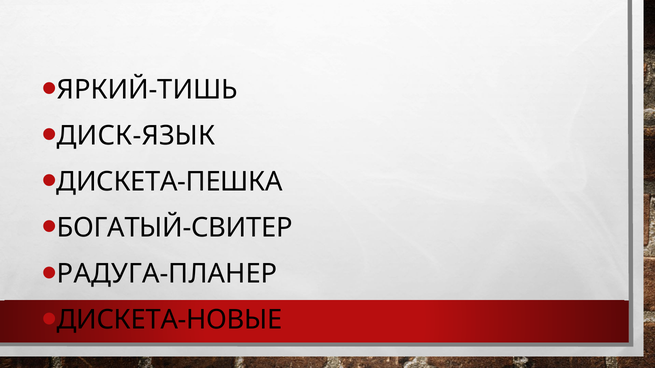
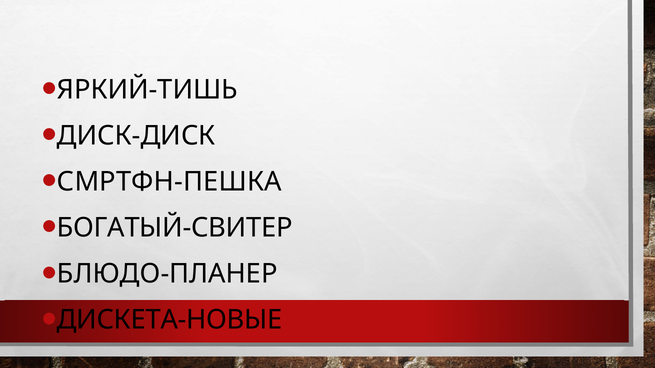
ДИСК-ЯЗЫК: ДИСК-ЯЗЫК -> ДИСК-ДИСК (136, 136)
ДИСКЕТА-ПЕШКА: ДИСКЕТА-ПЕШКА -> СМРТФН-ПЕШКА (169, 182)
РАДУГА-ПЛАНЕР: РАДУГА-ПЛАНЕР -> БЛЮДО-ПЛАНЕР (167, 274)
